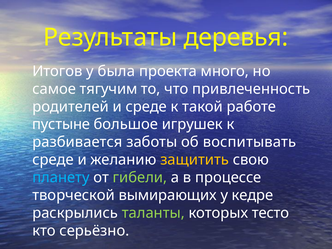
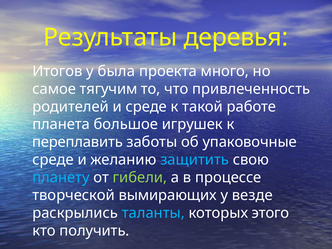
пустыне: пустыне -> планета (61, 124)
разбивается: разбивается -> переплавить (77, 142)
воспитывать: воспитывать -> упаковочные (250, 142)
защитить colour: yellow -> light blue (195, 160)
кедре: кедре -> везде (252, 195)
таланты colour: light green -> light blue (153, 213)
тесто: тесто -> этого (270, 213)
серьёзно: серьёзно -> получить (94, 231)
